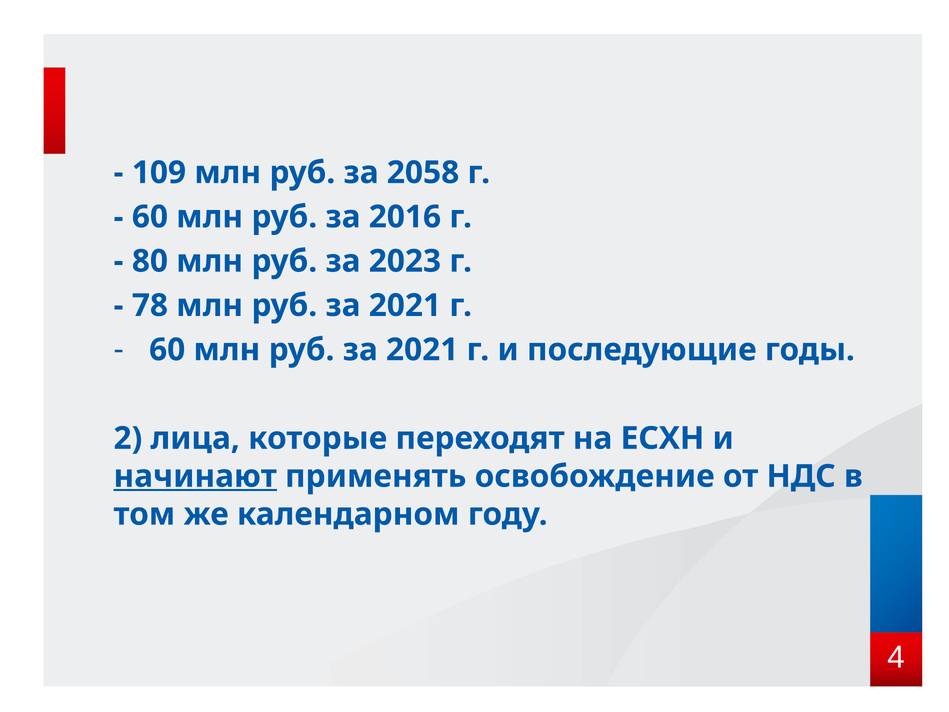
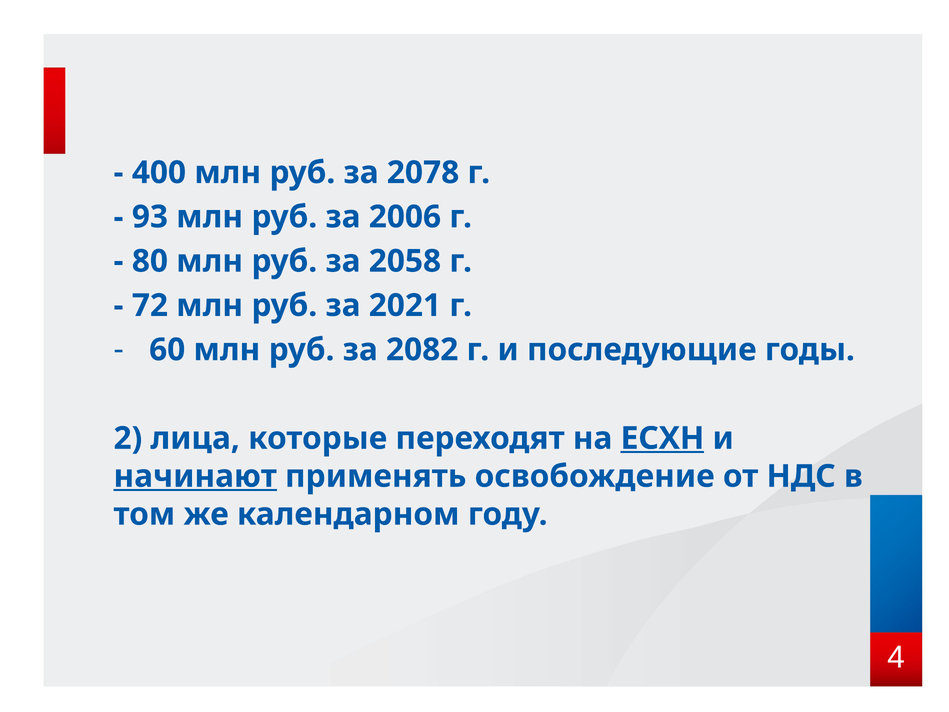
109: 109 -> 400 (159, 173)
2058: 2058 -> 2078 (423, 173)
60: 60 -> 93 (150, 217)
2016: 2016 -> 2006 (405, 217)
2023: 2023 -> 2058 (405, 261)
78: 78 -> 72 (150, 305)
2021: 2021 -> 2082 (422, 350)
ЕСХН underline: none -> present (662, 438)
